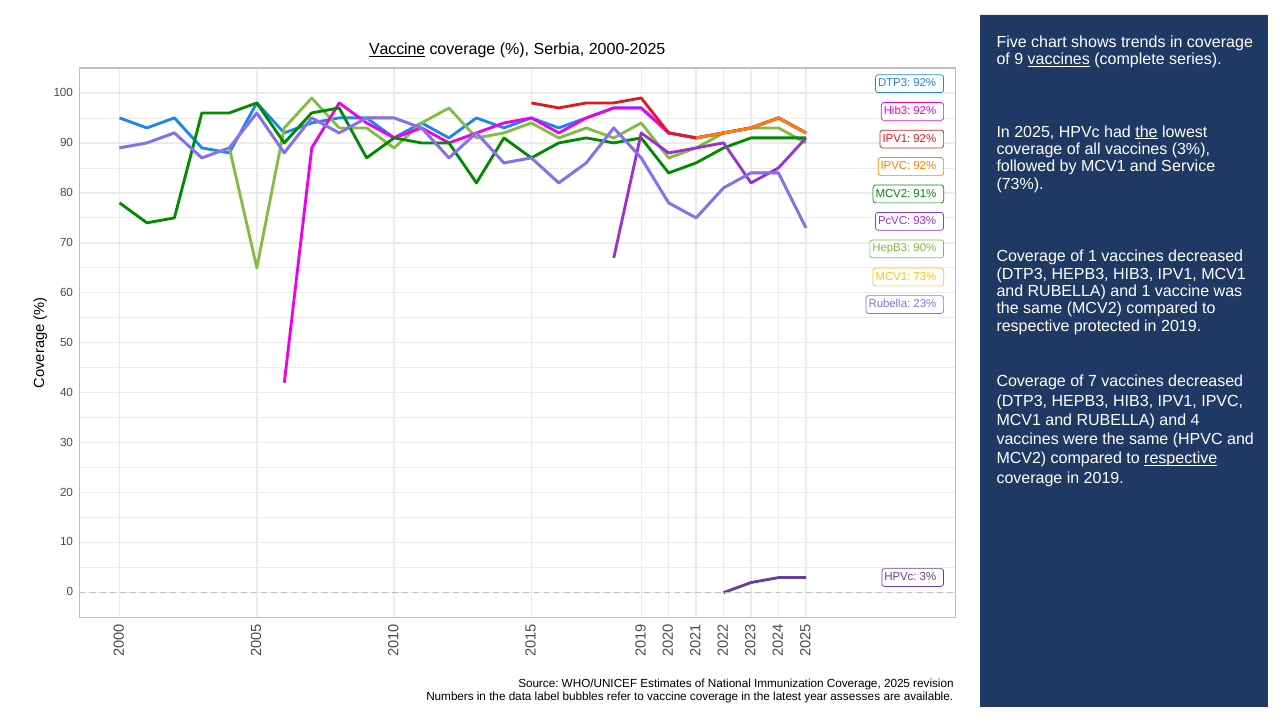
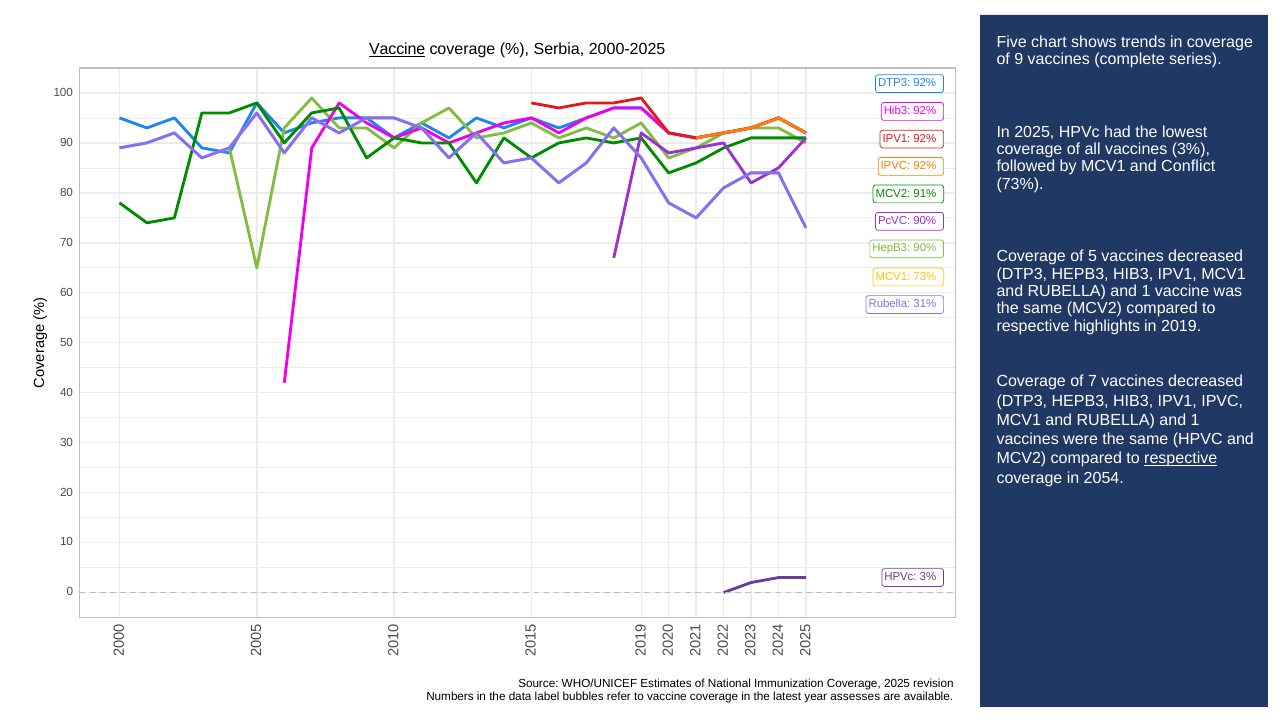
vaccines underline: present -> none (1059, 60)
the underline: present -> none (1147, 132)
Service: Service -> Conflict (1188, 167)
PcVC 93%: 93% -> 90% (925, 221)
of 1: 1 -> 5 (1093, 257)
23%: 23% -> 31% (925, 304)
protected: protected -> highlights (1107, 326)
4: 4 -> 1 (1195, 420)
coverage in 2019: 2019 -> 2054 (1104, 478)
